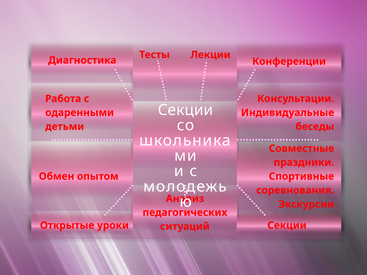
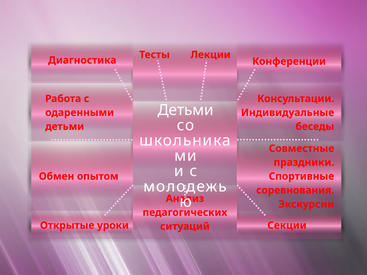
Секции: Секции -> Детьми (186, 110)
